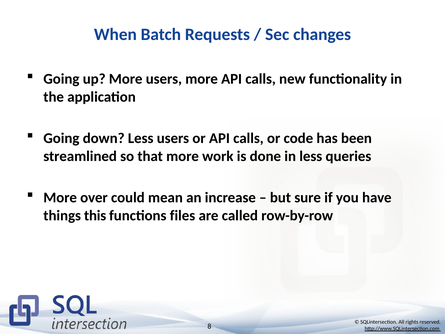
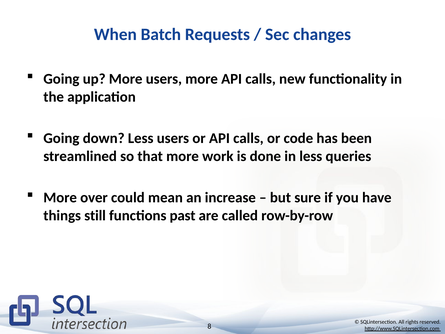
this: this -> still (95, 215)
files: files -> past (183, 215)
